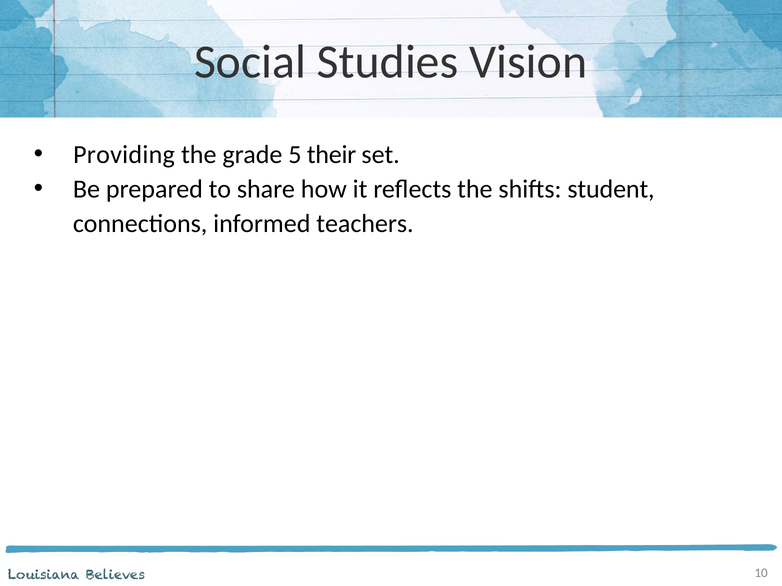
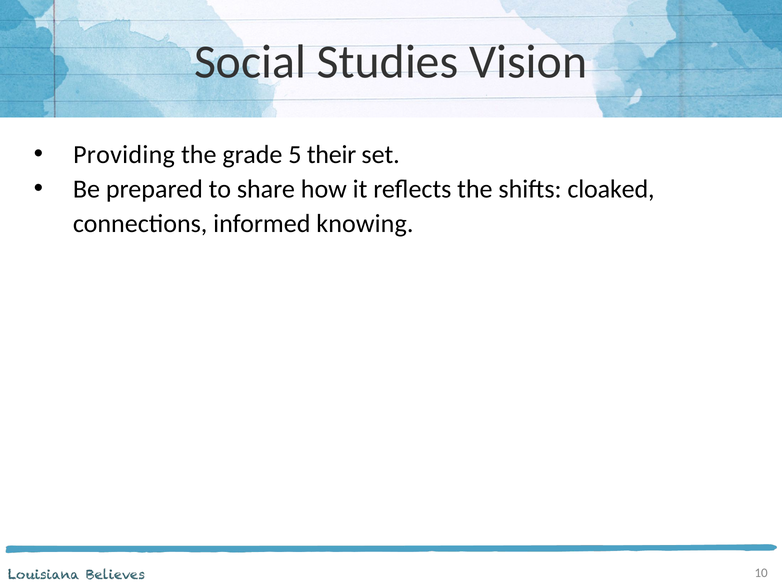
student: student -> cloaked (611, 189)
teachers: teachers -> knowing (365, 224)
